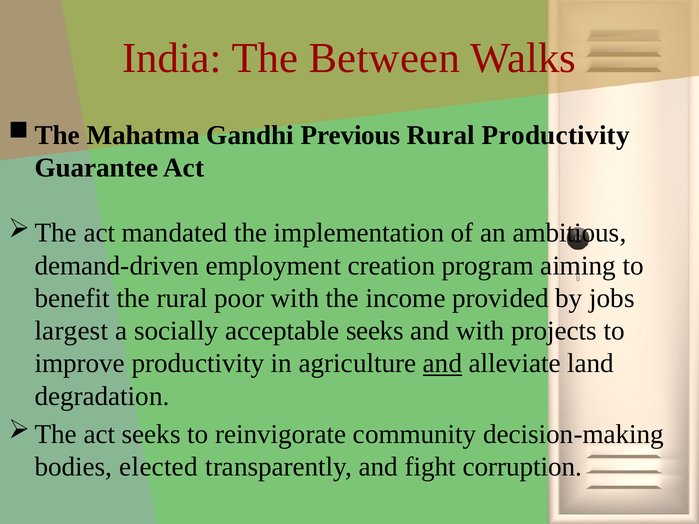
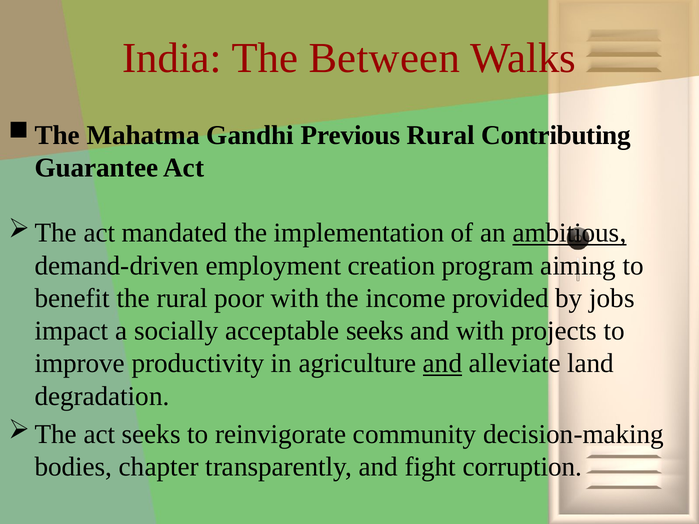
Rural Productivity: Productivity -> Contributing (556, 135)
ambitious underline: none -> present (569, 233)
largest: largest -> impact (72, 331)
elected: elected -> chapter (159, 467)
